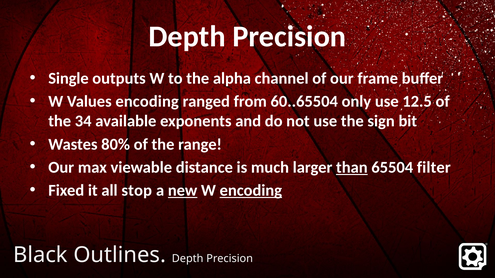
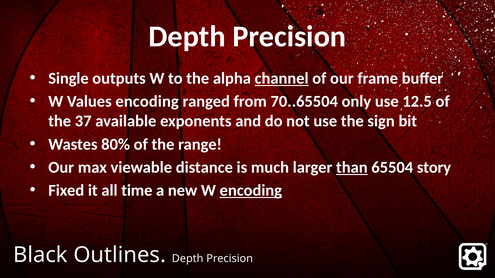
channel underline: none -> present (282, 79)
60..65504: 60..65504 -> 70..65504 (304, 102)
34: 34 -> 37 (83, 121)
filter: filter -> story (434, 168)
stop: stop -> time (137, 191)
new underline: present -> none (183, 191)
